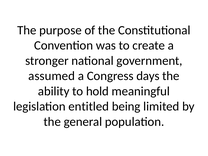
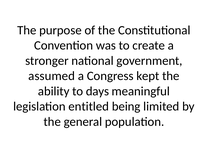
days: days -> kept (148, 76)
hold: hold -> days (97, 91)
